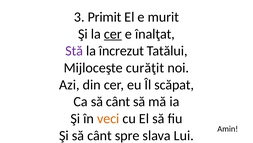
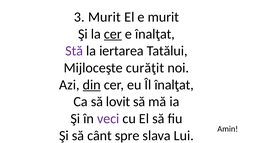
3 Primit: Primit -> Murit (104, 17)
încrezut: încrezut -> iertarea (121, 51)
din underline: none -> present (92, 84)
Îl scăpat: scăpat -> înalţat (174, 84)
Ca să cânt: cânt -> lovit (118, 101)
veci colour: orange -> purple (108, 118)
